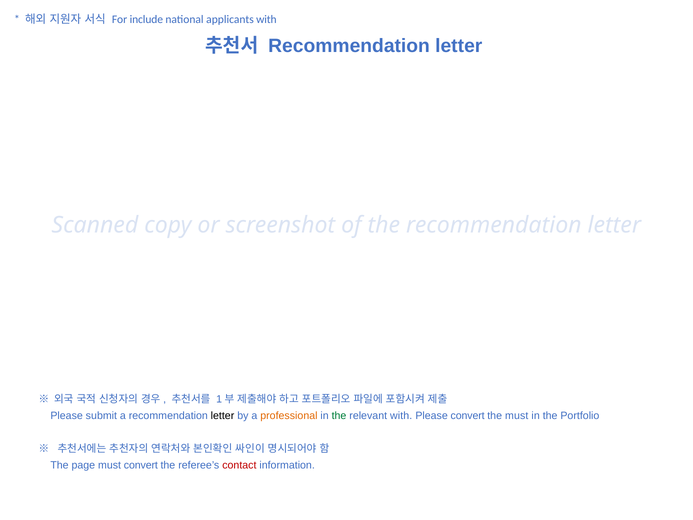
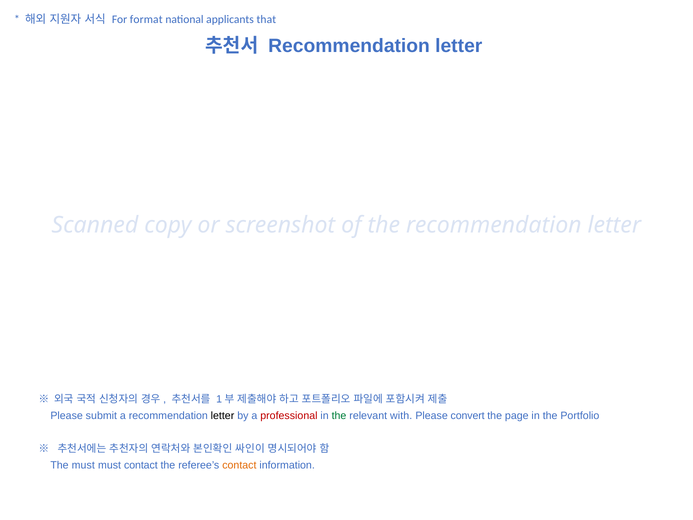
include: include -> format (146, 20)
applicants with: with -> that (266, 20)
professional colour: orange -> red (289, 415)
the must: must -> page (517, 415)
The page: page -> must (83, 465)
must convert: convert -> contact (141, 465)
contact colour: red -> orange (239, 465)
